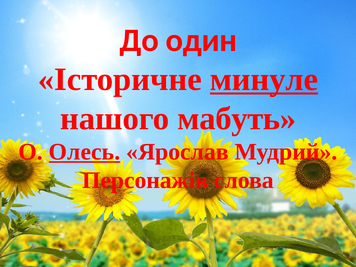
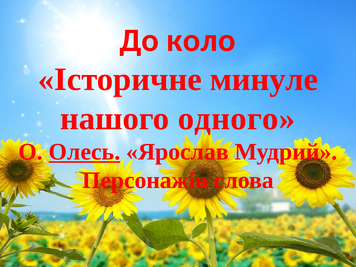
один: один -> коло (201, 40)
минуле underline: present -> none (264, 79)
мабуть: мабуть -> одного (236, 119)
